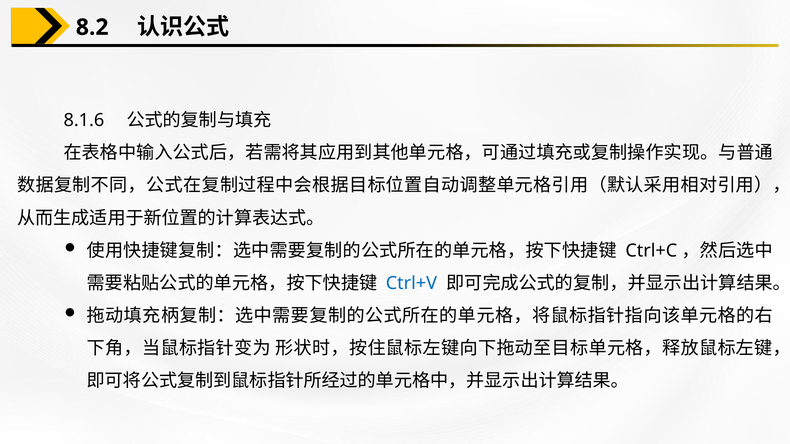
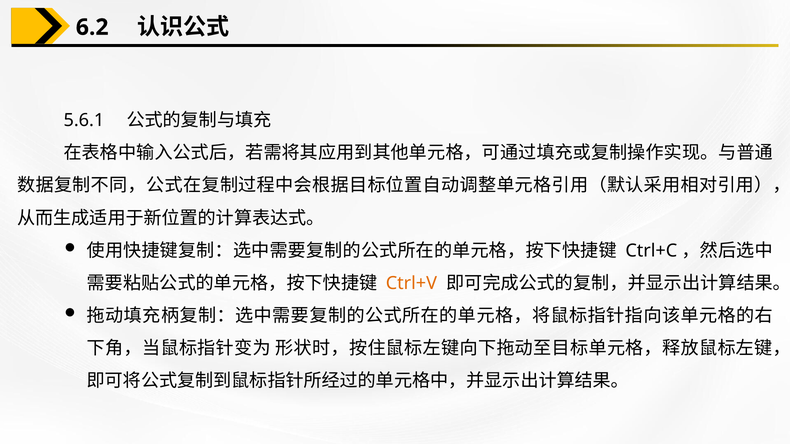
8.2: 8.2 -> 6.2 (92, 27)
8.1.6: 8.1.6 -> 5.6.1 (84, 121)
Ctrl+V colour: blue -> orange (411, 283)
